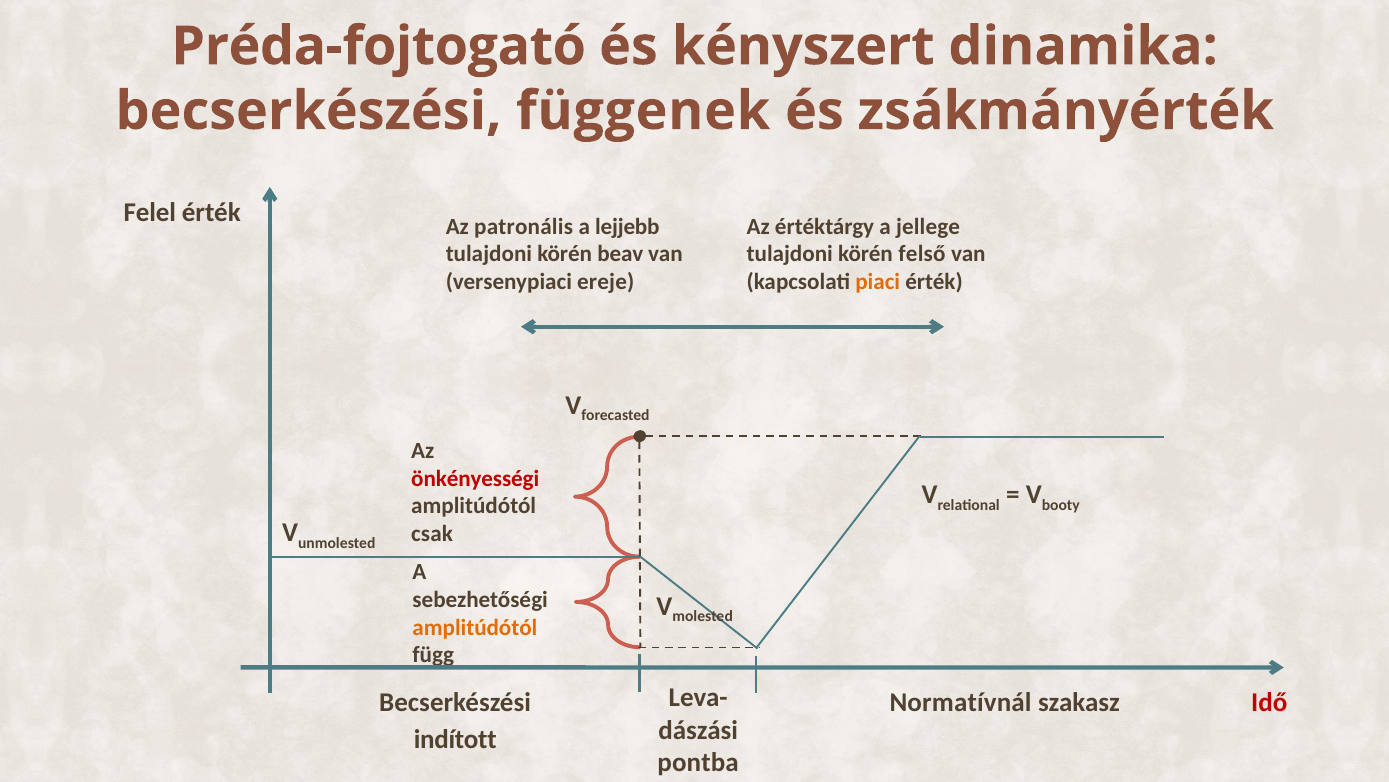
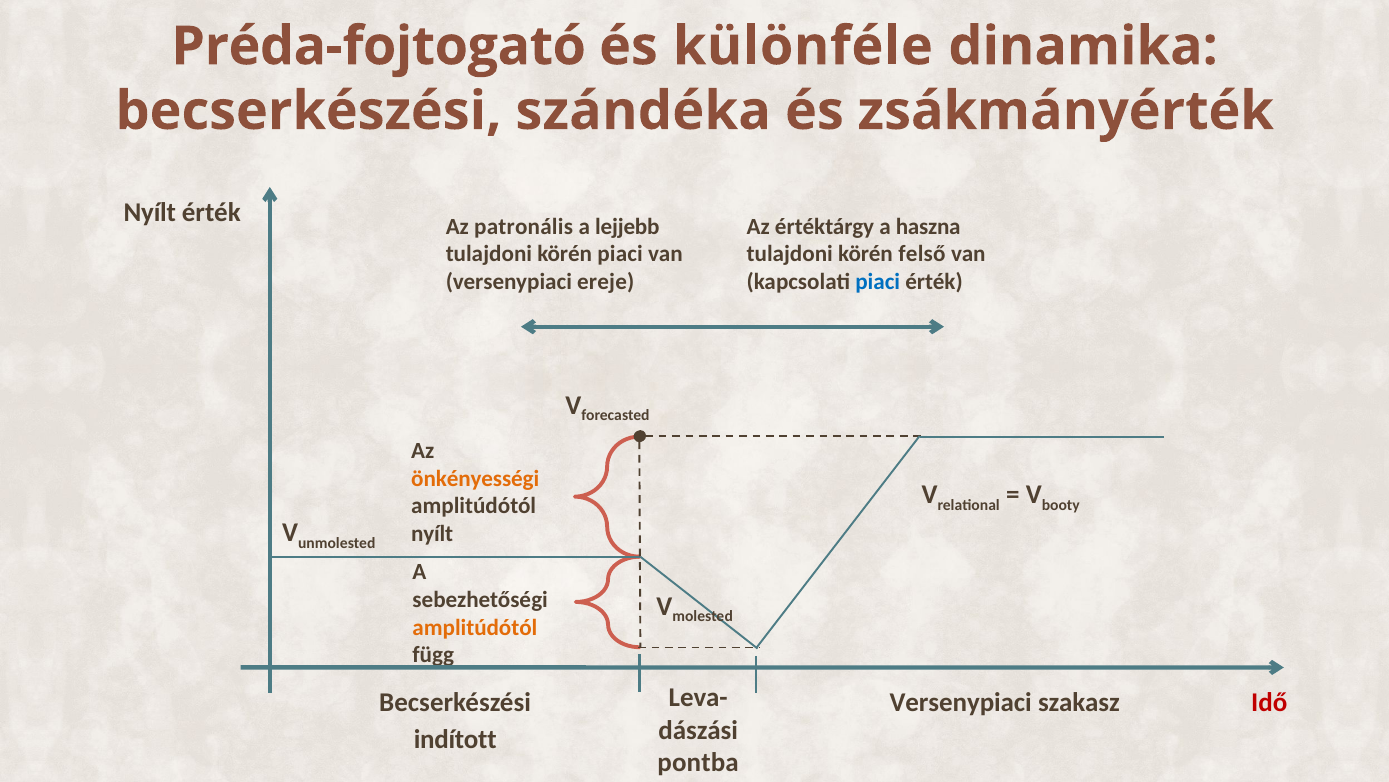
kényszert: kényszert -> különféle (803, 46)
függenek: függenek -> szándéka (643, 111)
Felel: Felel -> Nyílt (150, 212)
jellege: jellege -> haszna (928, 226)
körén beav: beav -> piaci (620, 254)
piaci colour: orange -> blue (878, 282)
önkényességi colour: red -> orange (475, 478)
csak: csak -> nyílt (432, 534)
Normatívnál: Normatívnál -> Versenypiaci (961, 702)
